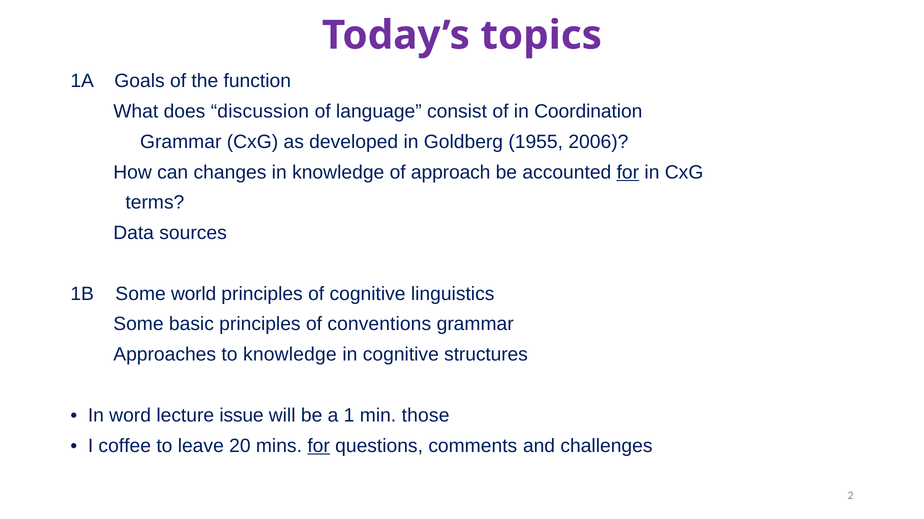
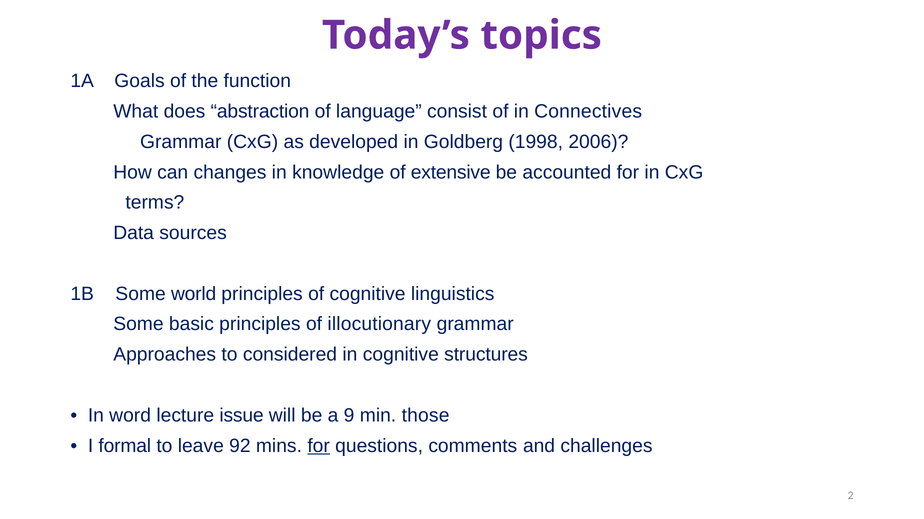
discussion: discussion -> abstraction (260, 112)
Coordination: Coordination -> Connectives (588, 112)
1955: 1955 -> 1998 (536, 142)
approach: approach -> extensive (451, 173)
for underline: present -> none (628, 173)
conventions: conventions -> illocutionary (379, 325)
to knowledge: knowledge -> considered (290, 355)
1: 1 -> 9 (349, 416)
coffee: coffee -> formal (125, 446)
20: 20 -> 92 (240, 446)
